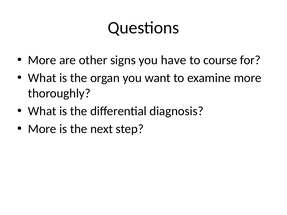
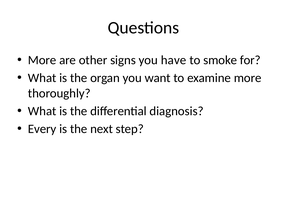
course: course -> smoke (220, 60)
More: More -> Every (42, 129)
